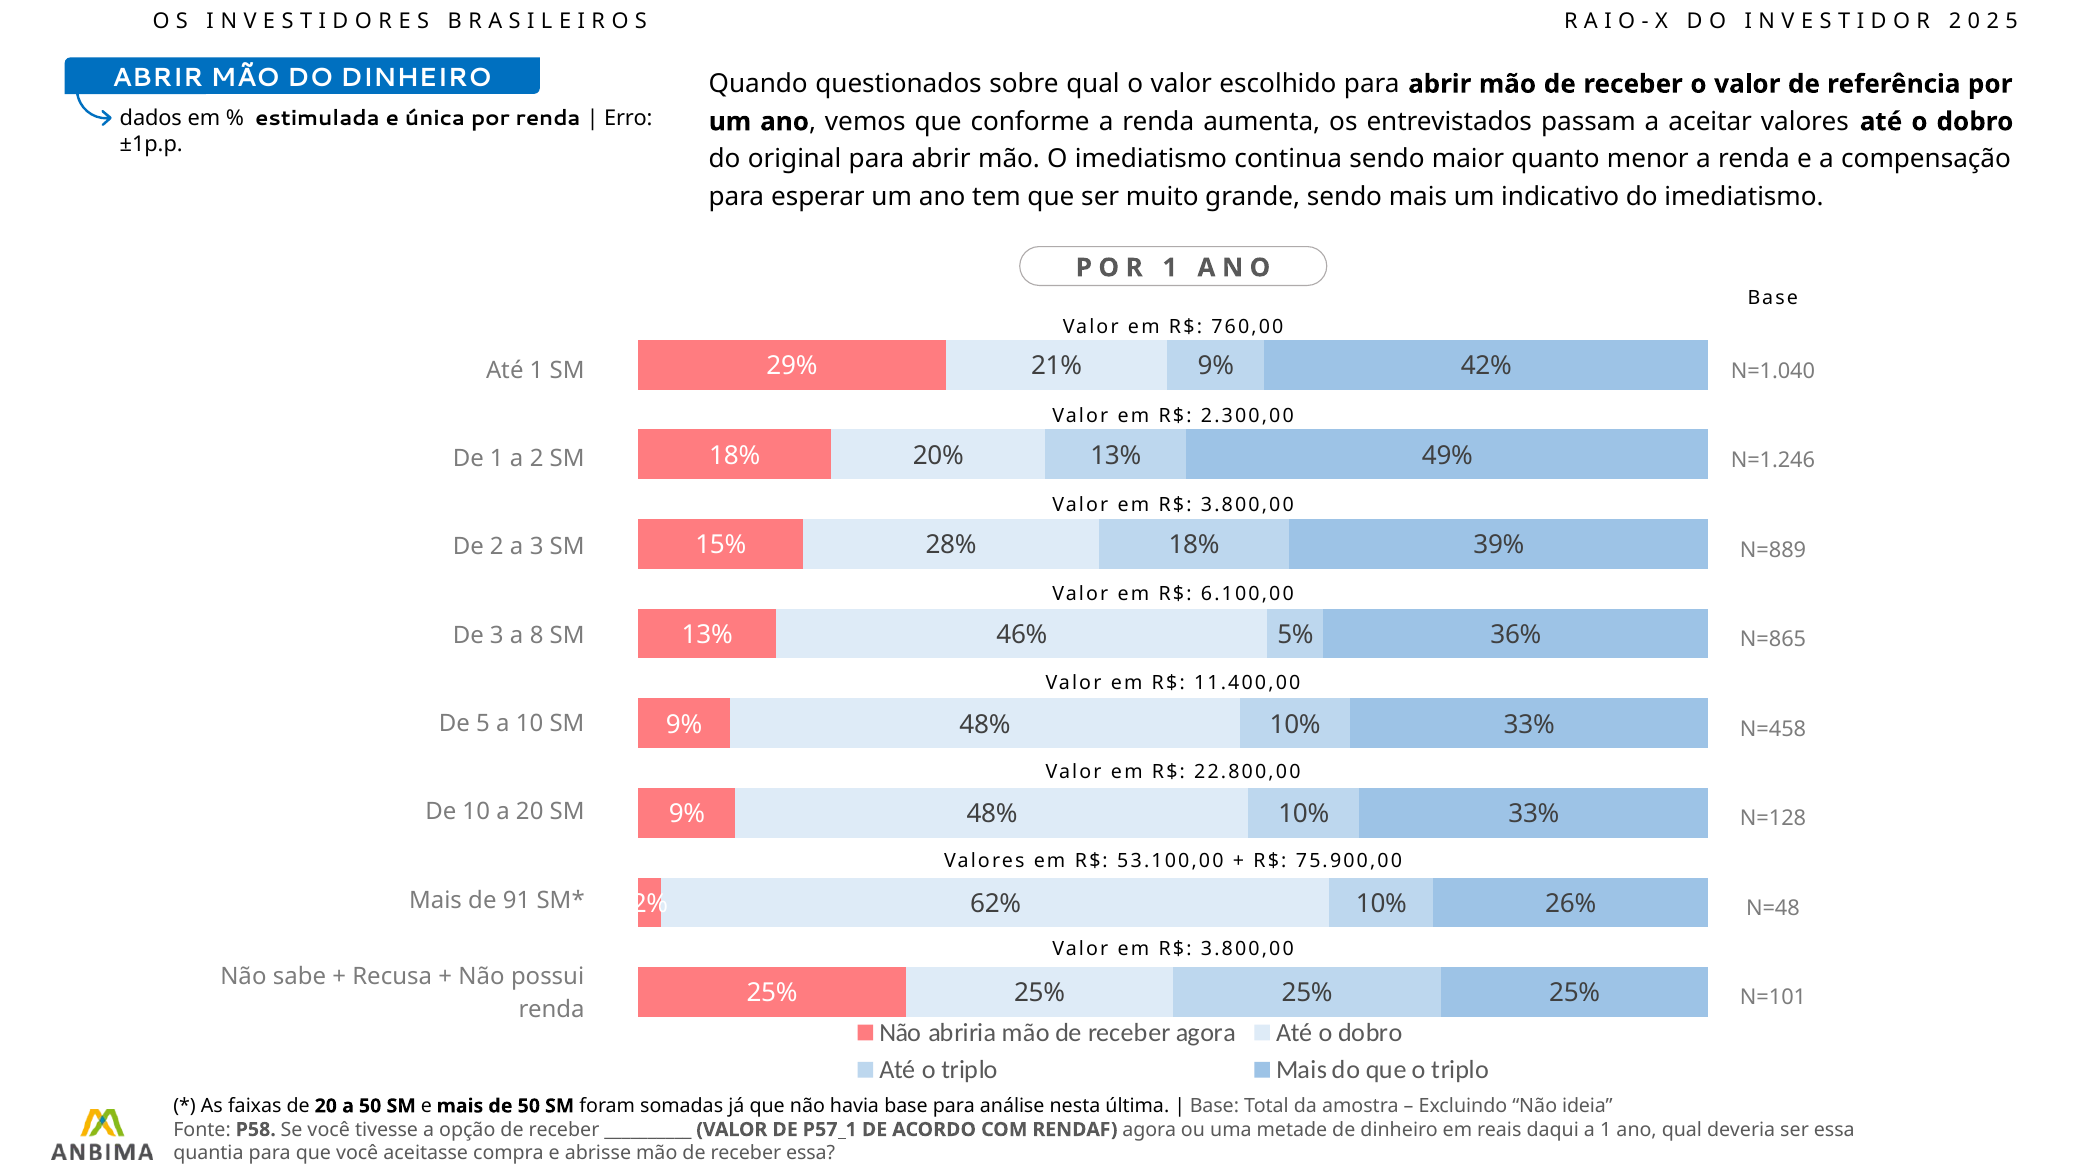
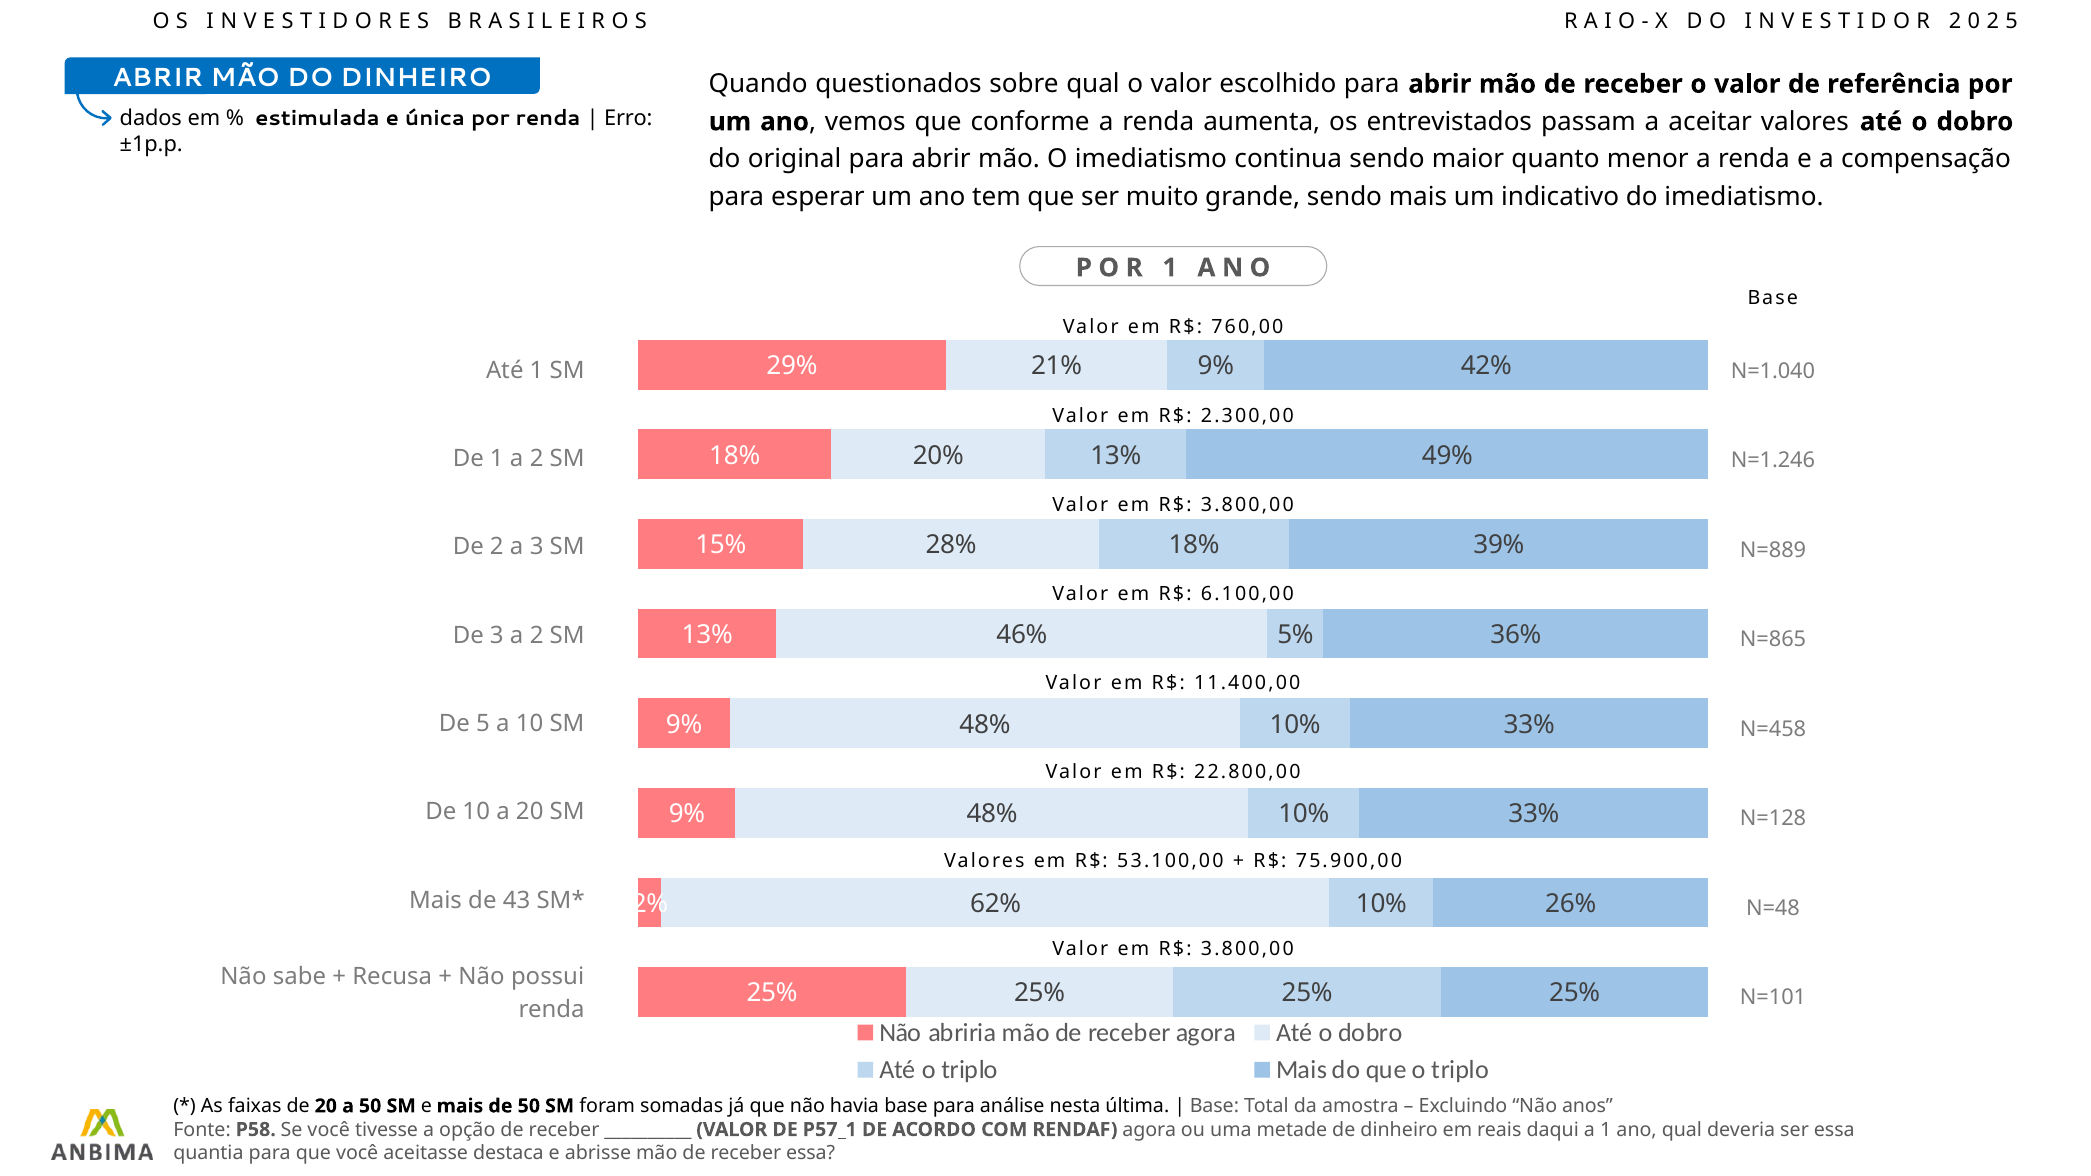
3 a 8: 8 -> 2 (537, 636)
91: 91 -> 43 (517, 901)
ideia: ideia -> anos (1587, 1106)
compra: compra -> destaca (508, 1153)
